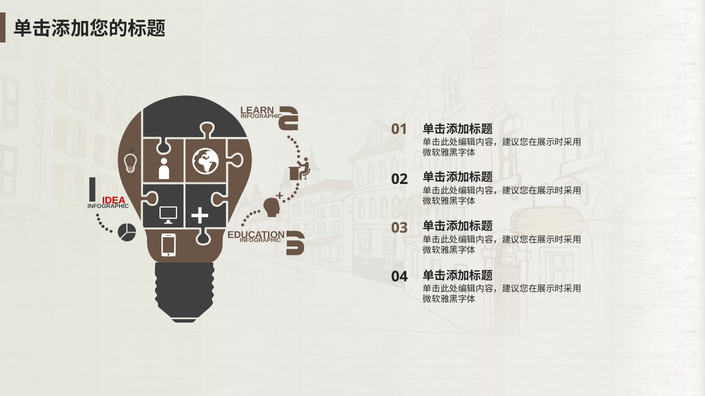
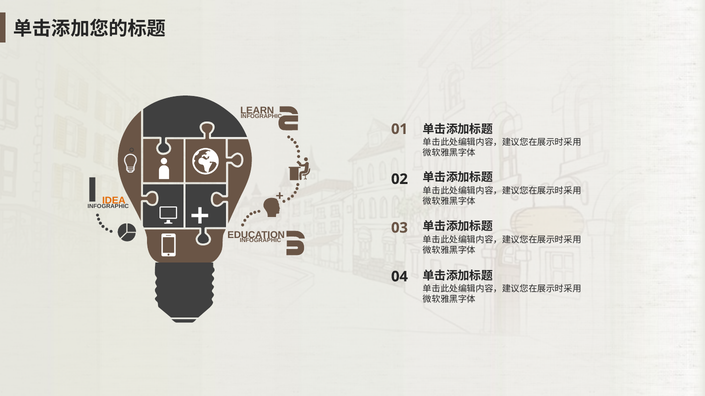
IDEA colour: red -> orange (114, 201)
